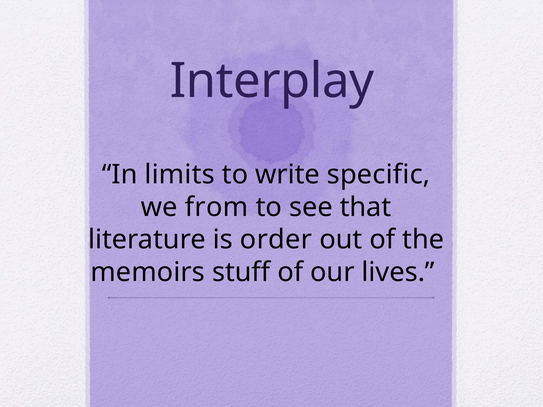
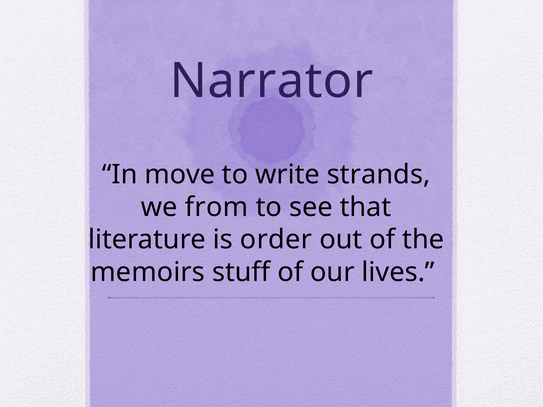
Interplay: Interplay -> Narrator (272, 81)
limits: limits -> move (180, 175)
specific: specific -> strands (379, 175)
